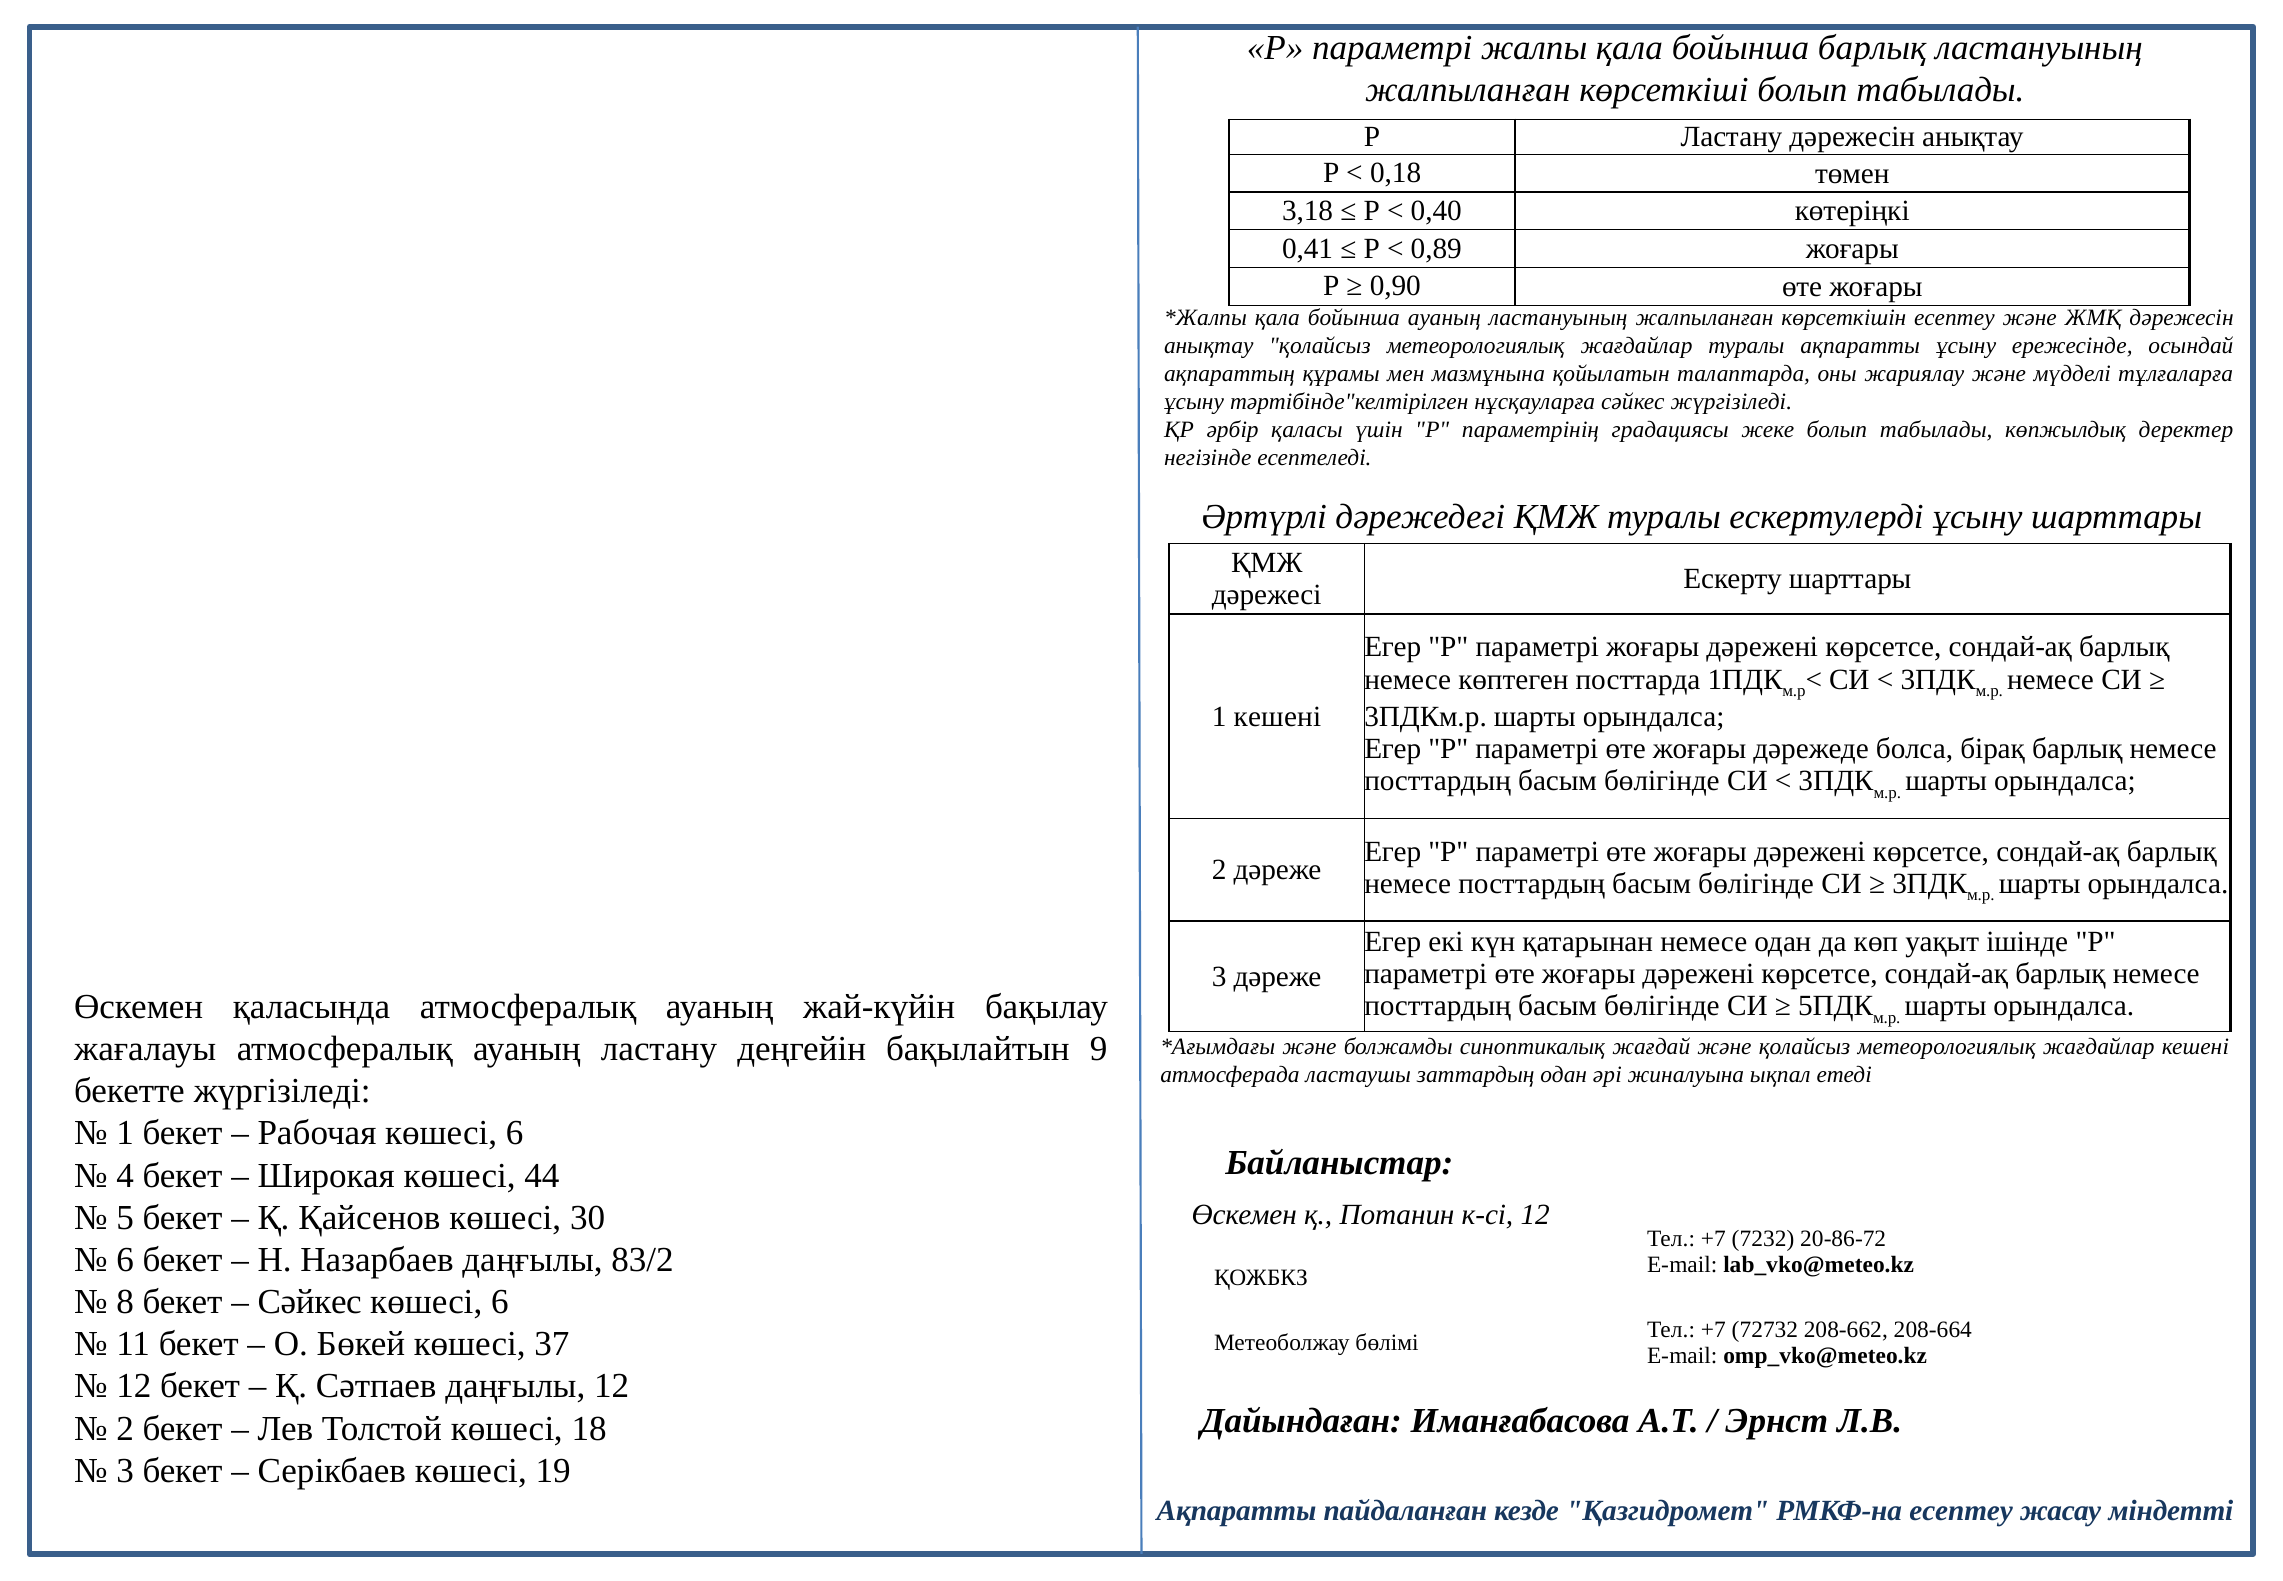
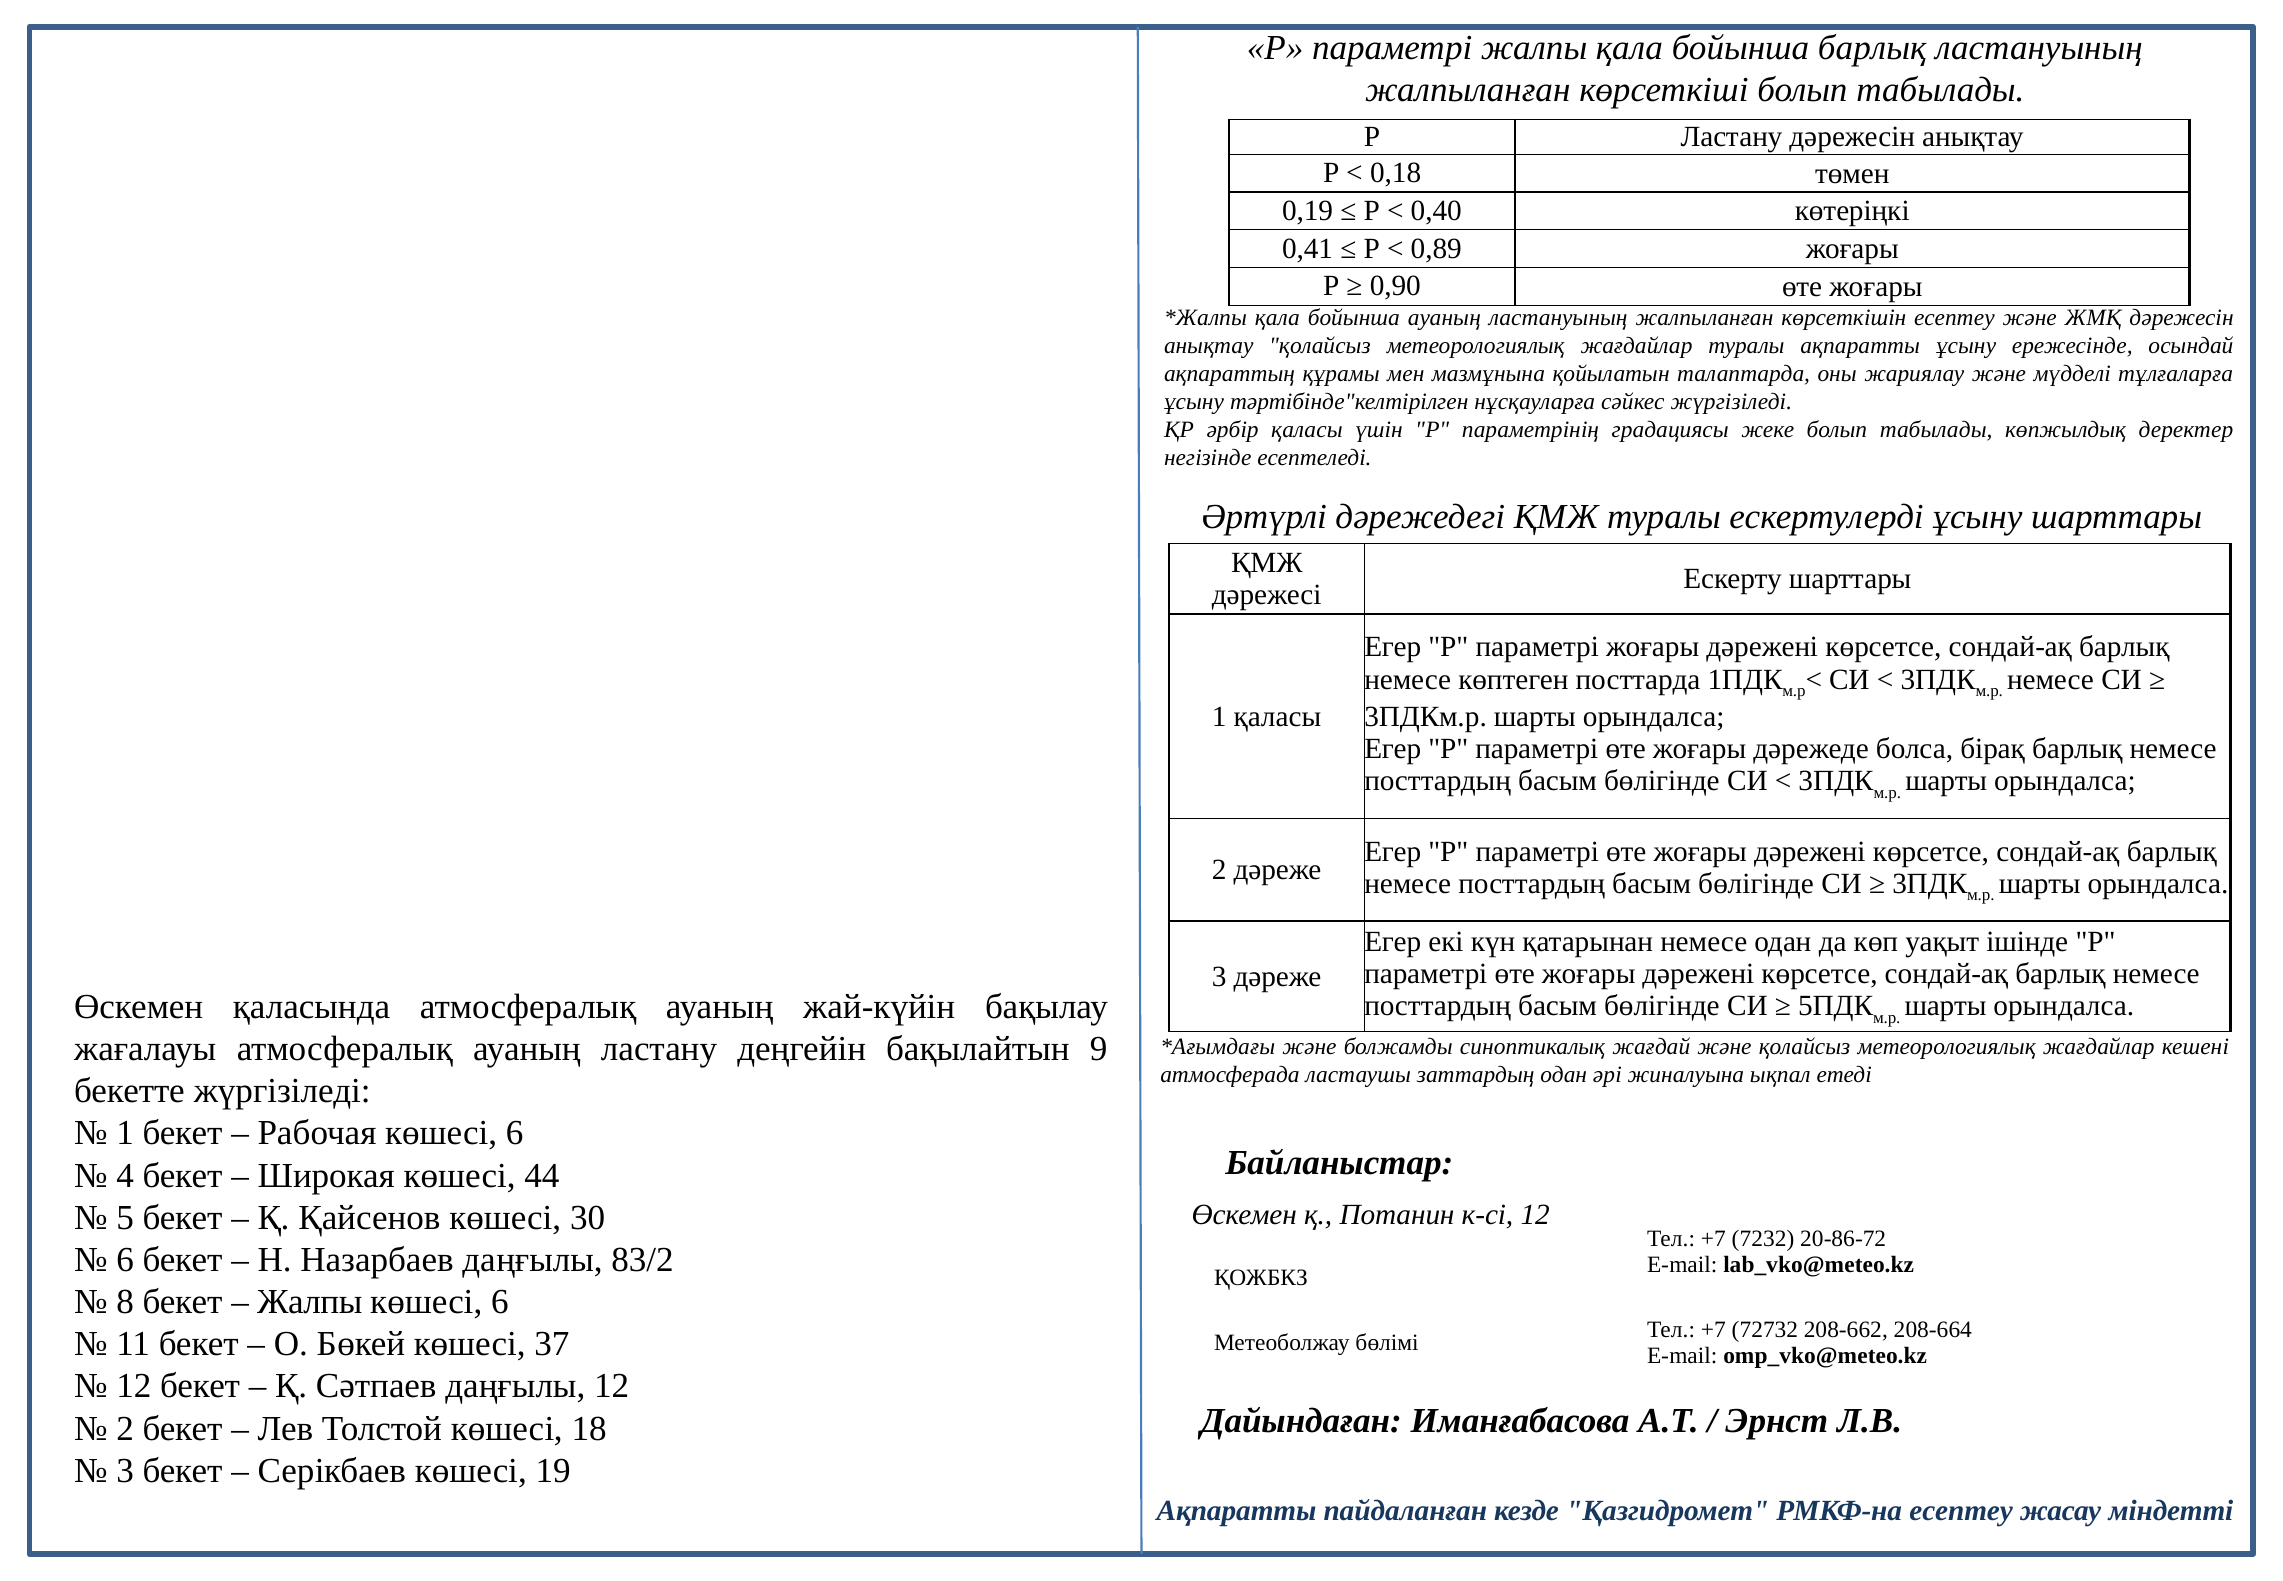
3,18: 3,18 -> 0,19 (1308, 211)
1 кешені: кешені -> қаласы (1277, 716)
Сәйкес: Сәйкес -> Жалпы (310, 1302)
